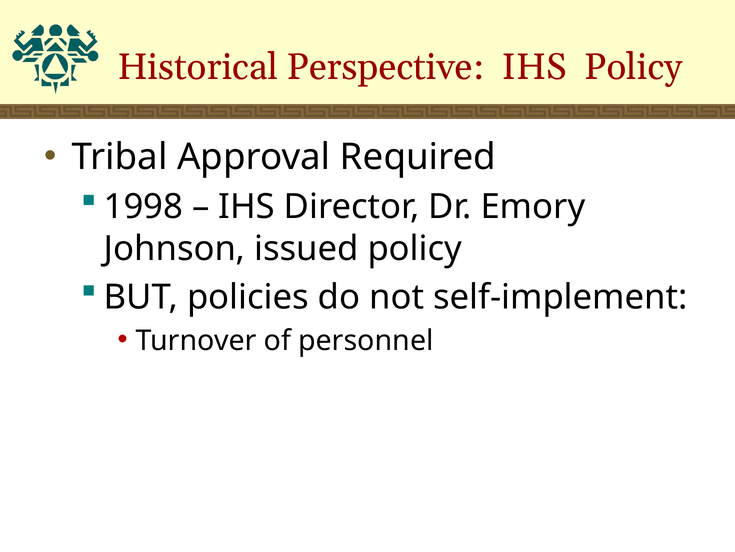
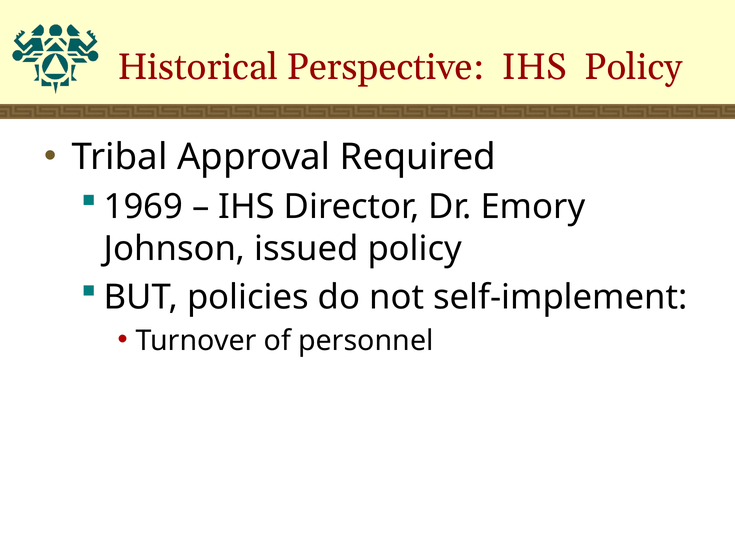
1998: 1998 -> 1969 (143, 207)
